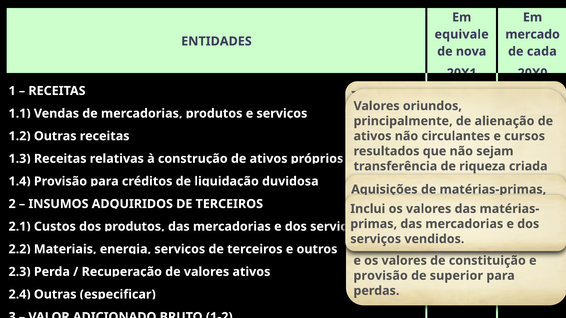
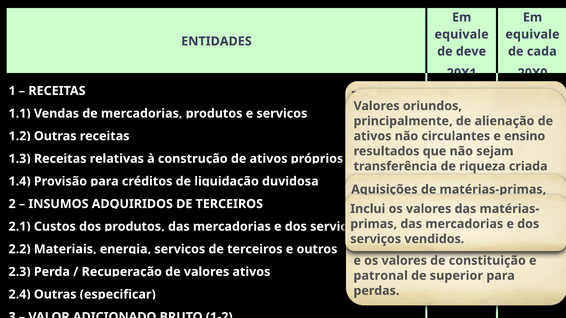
mercado: mercado -> equivale (532, 34)
nova: nova -> deve (471, 51)
cursos: cursos -> ensino (525, 136)
provisão: provisão -> patronal (381, 276)
